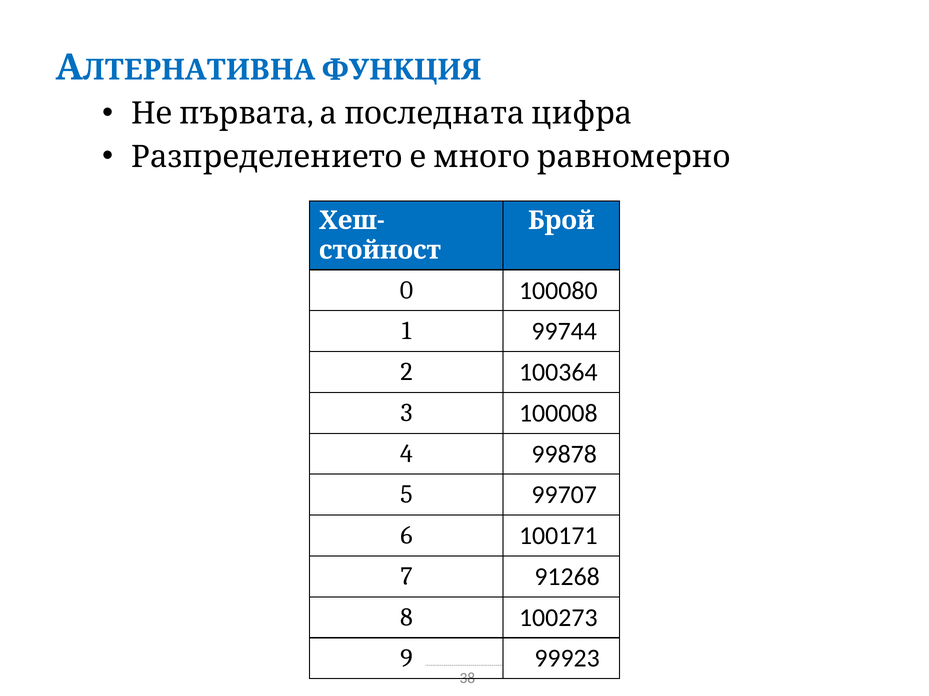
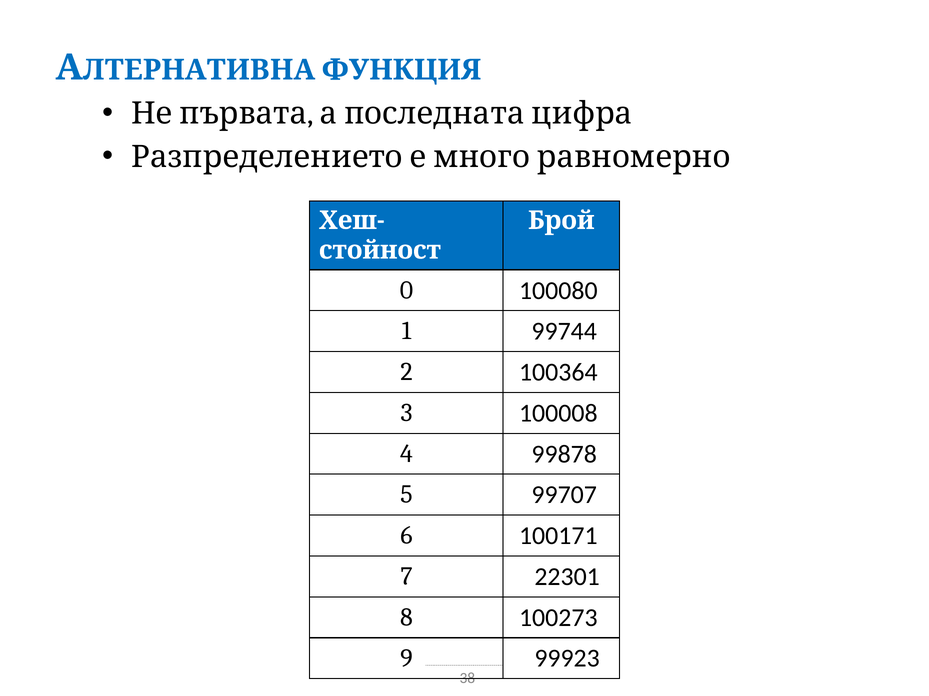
91268: 91268 -> 22301 (567, 577)
